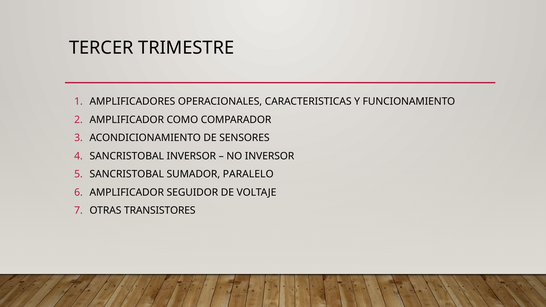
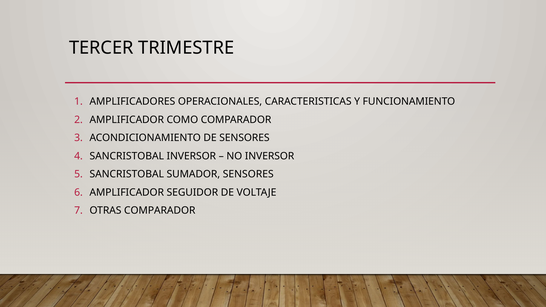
SUMADOR PARALELO: PARALELO -> SENSORES (248, 174)
OTRAS TRANSISTORES: TRANSISTORES -> COMPARADOR (160, 211)
